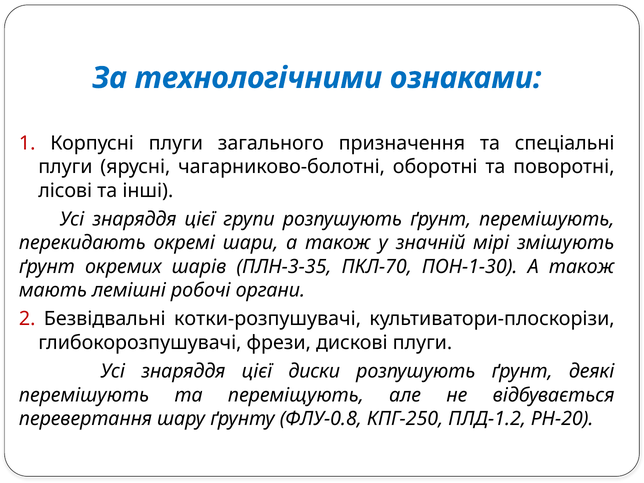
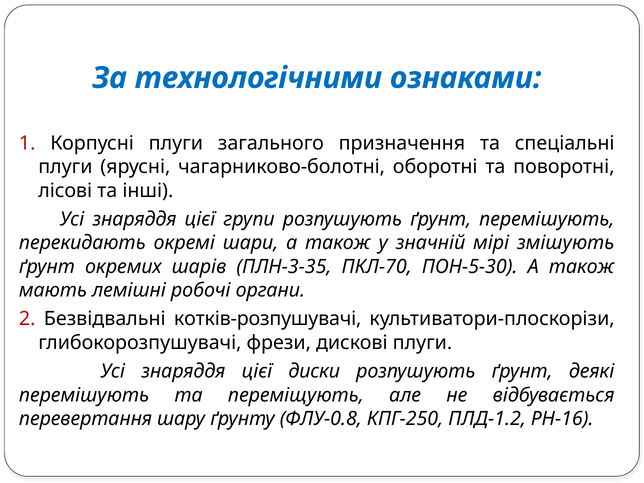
ПОН-1-30: ПОН-1-30 -> ПОН-5-30 (470, 267)
котки-розпушувачі: котки-розпушувачі -> котків-розпушувачі (268, 319)
РН-20: РН-20 -> РН-16 (562, 419)
